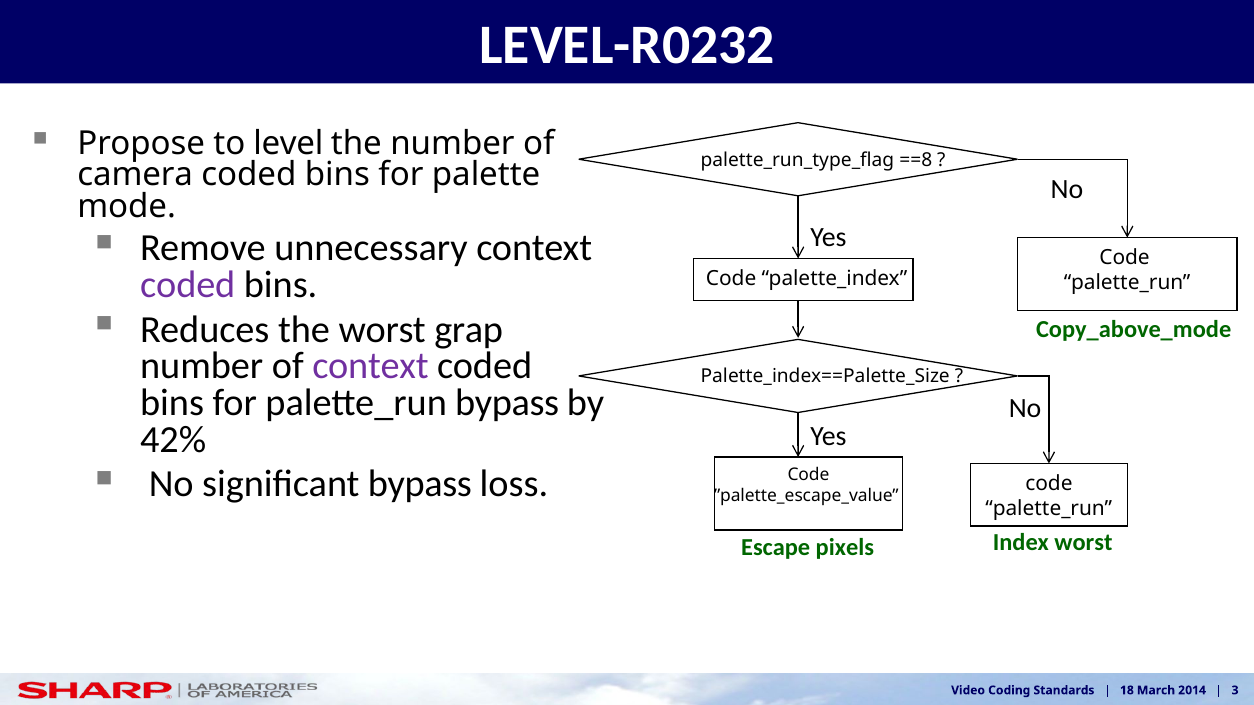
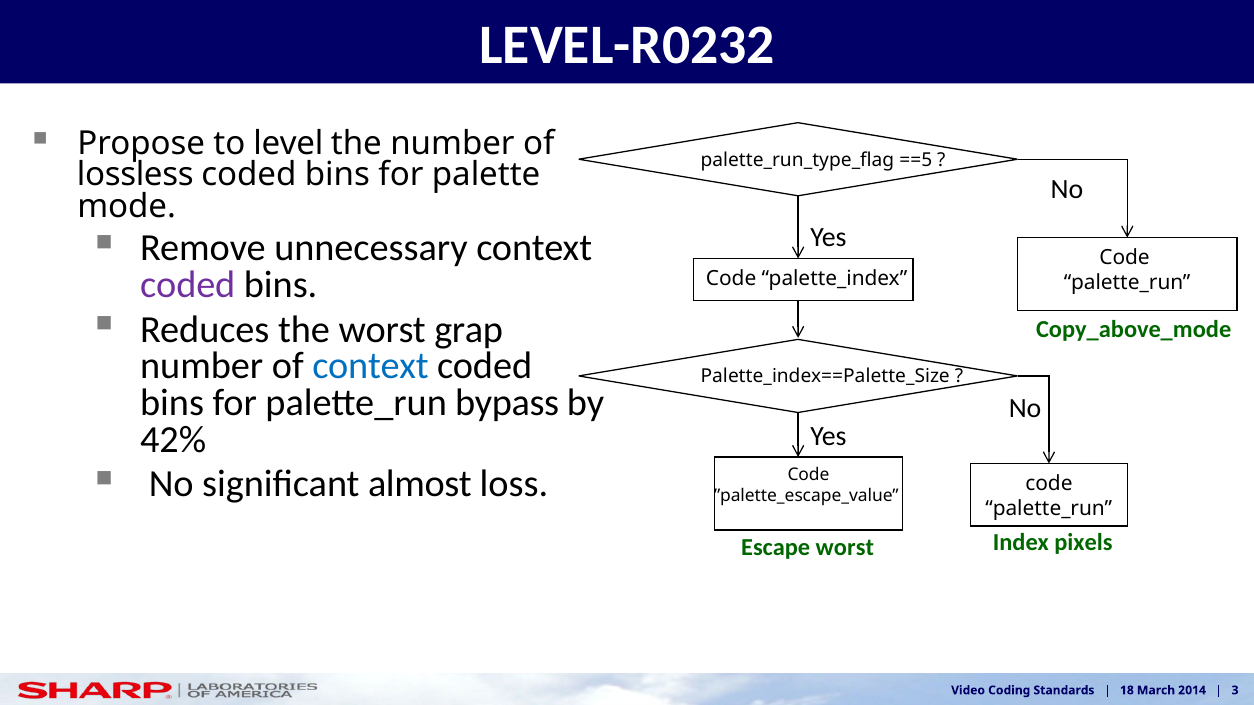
==8: ==8 -> ==5 (916, 160)
camera: camera -> lossless (135, 175)
context colour: purple -> blue (370, 366)
significant bypass: bypass -> almost (420, 484)
Escape pixels: pixels -> worst (845, 548)
Index worst: worst -> pixels (1084, 542)
